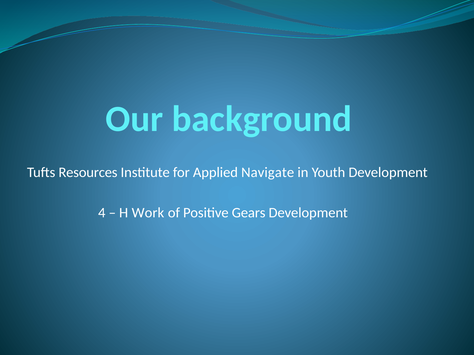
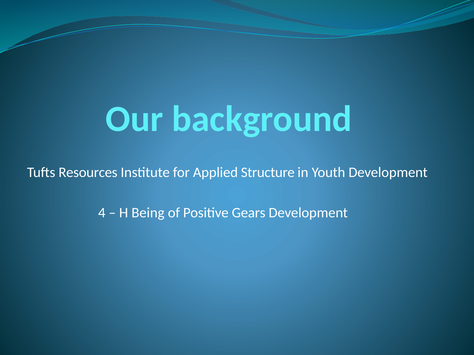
Navigate: Navigate -> Structure (268, 173)
Work: Work -> Being (148, 213)
